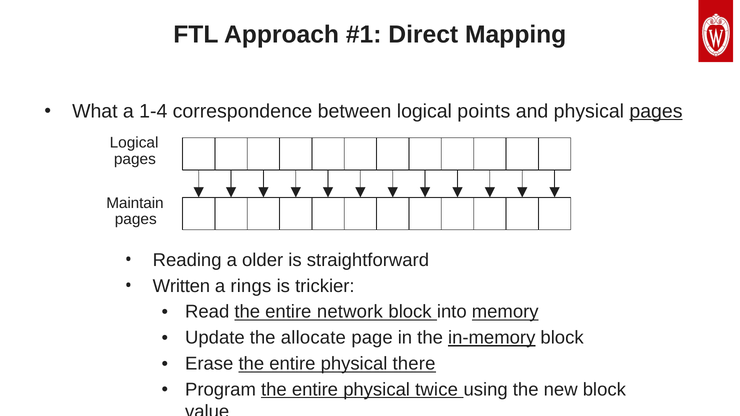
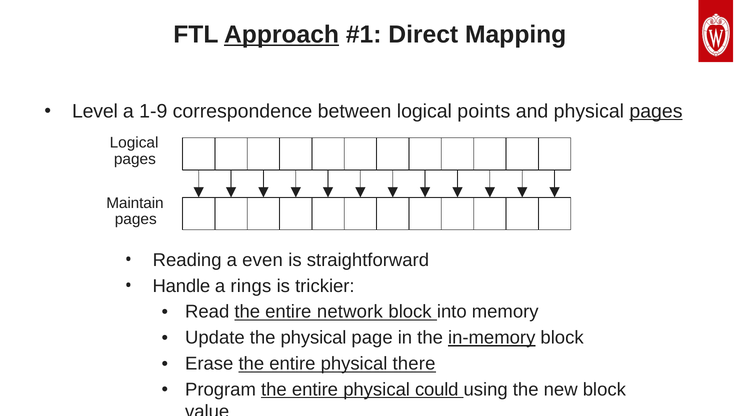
Approach underline: none -> present (282, 35)
What: What -> Level (95, 111)
1-4: 1-4 -> 1-9 (153, 111)
older: older -> even (263, 260)
Written: Written -> Handle (181, 286)
memory underline: present -> none (505, 312)
the allocate: allocate -> physical (314, 338)
twice: twice -> could (437, 390)
